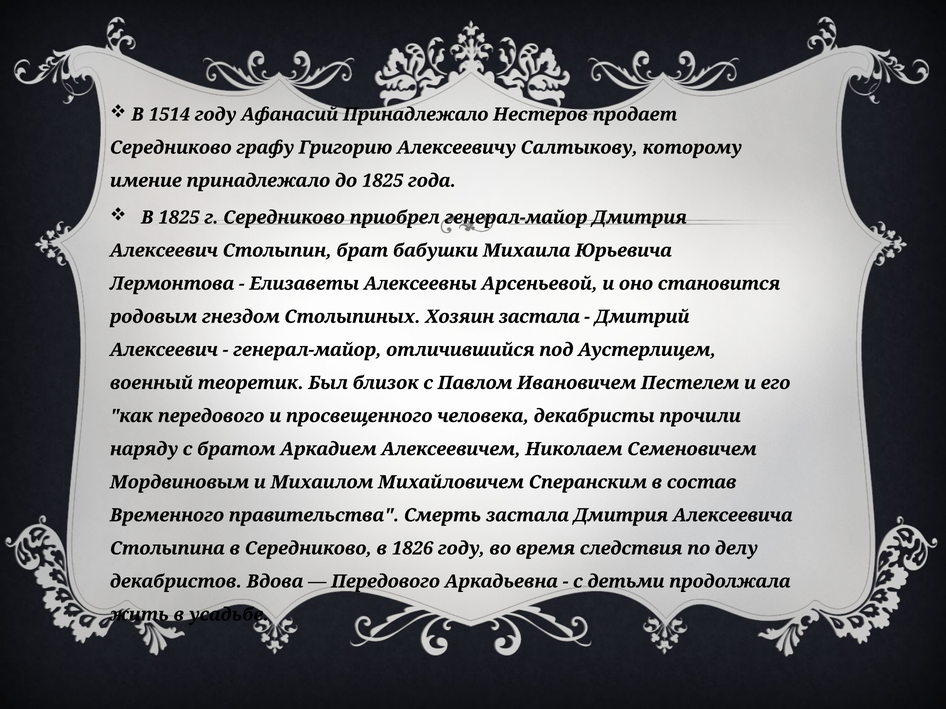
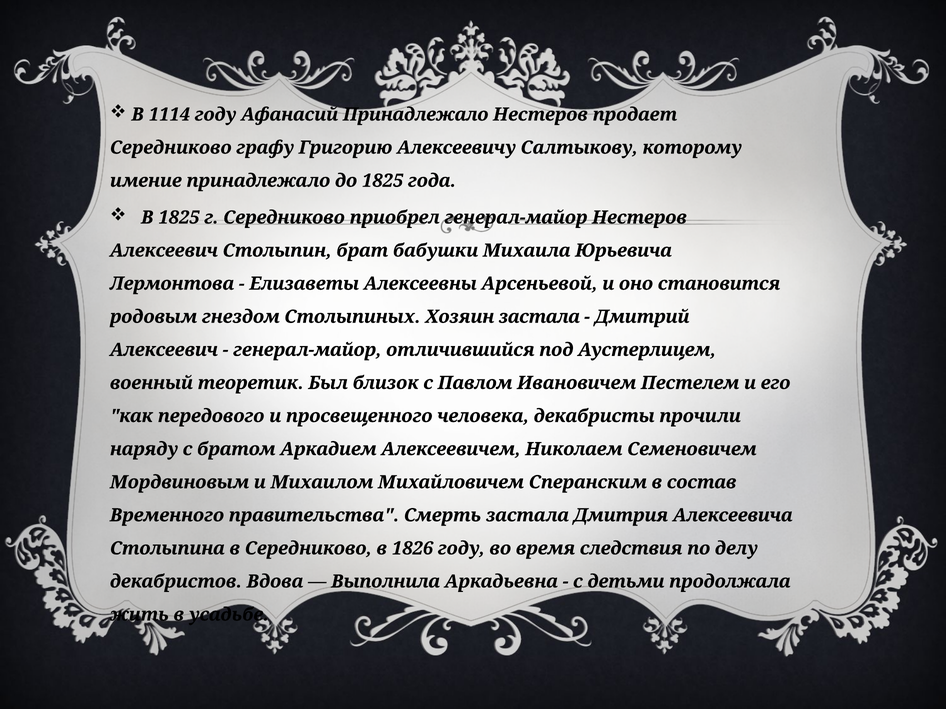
1514: 1514 -> 1114 (169, 115)
генерал-майор Дмитрия: Дмитрия -> Нестеров (640, 218)
Передового: Передового -> Выполнила (386, 582)
